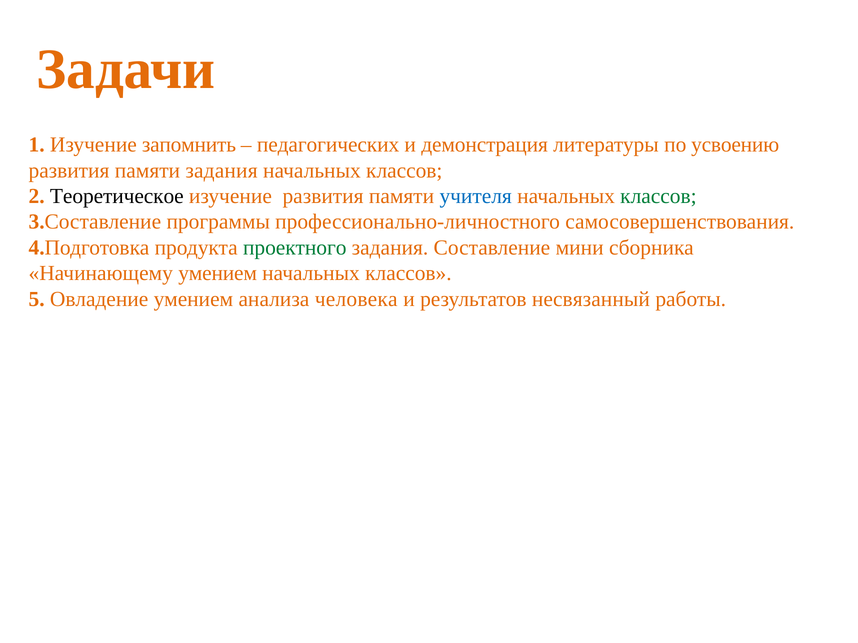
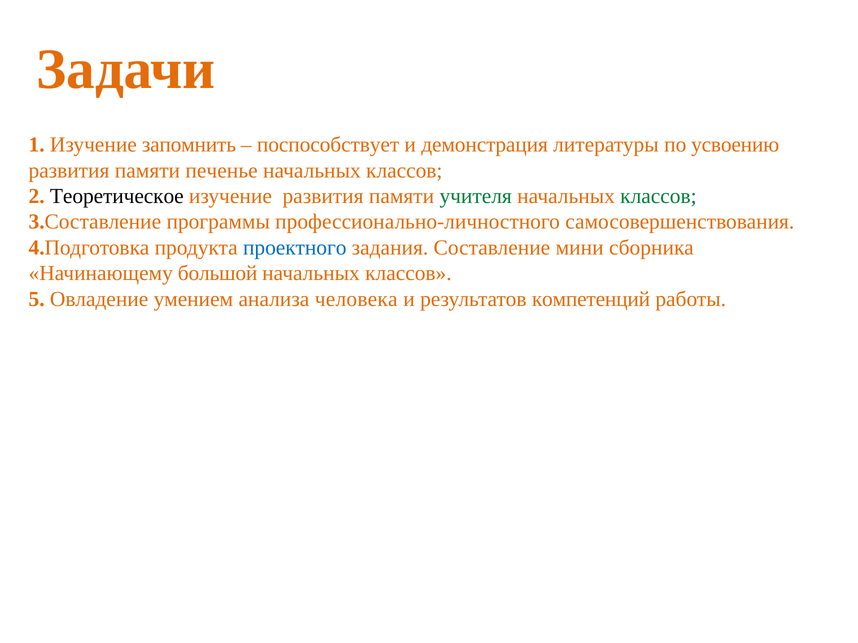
педагогических: педагогических -> поспособствует (328, 145)
памяти задания: задания -> печенье (222, 171)
учителя colour: blue -> green (476, 196)
проектного colour: green -> blue (295, 248)
Начинающему умением: умением -> большой (218, 274)
несвязанный: несвязанный -> компетенций (591, 299)
